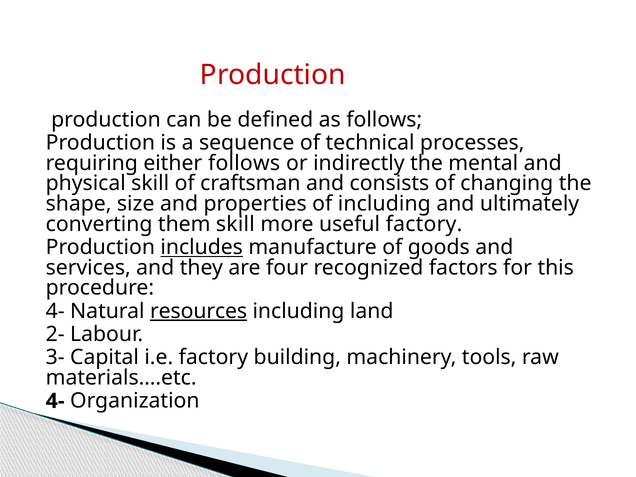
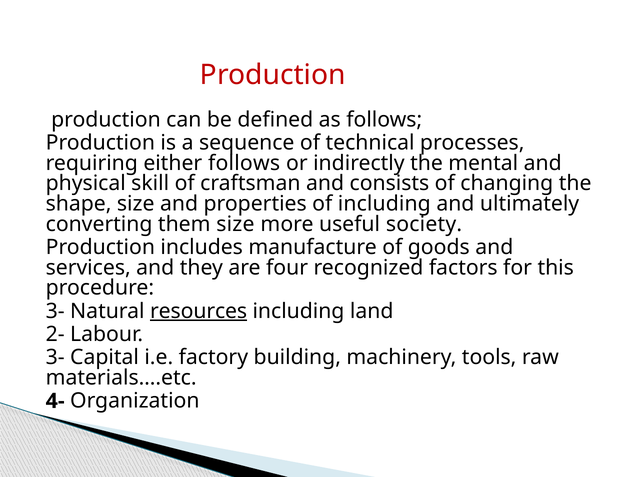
them skill: skill -> size (235, 224)
useful factory: factory -> society (424, 224)
includes underline: present -> none (202, 247)
4-: 4- -> 3- (55, 311)
